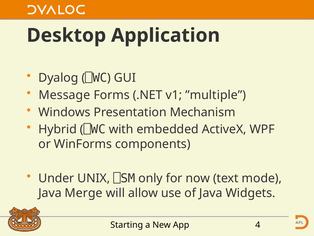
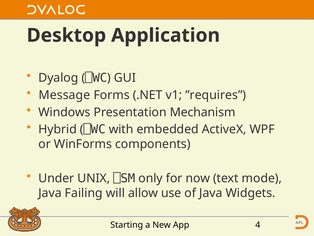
”multiple: ”multiple -> ”requires (216, 95)
Merge: Merge -> Failing (84, 193)
